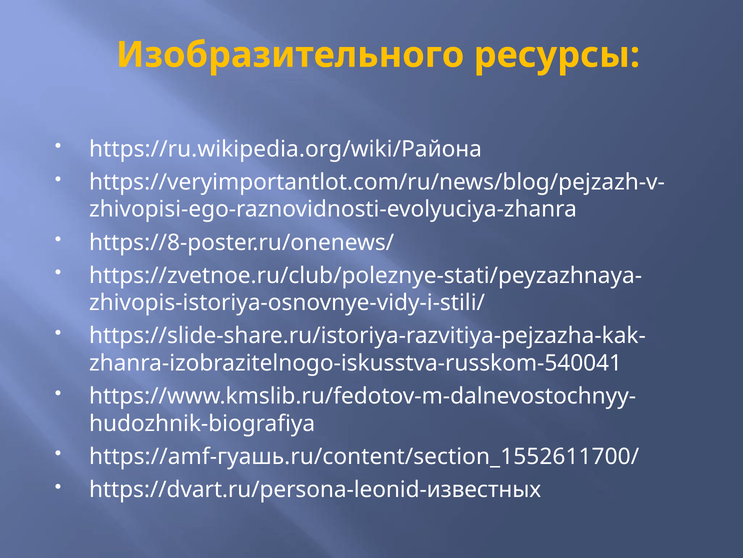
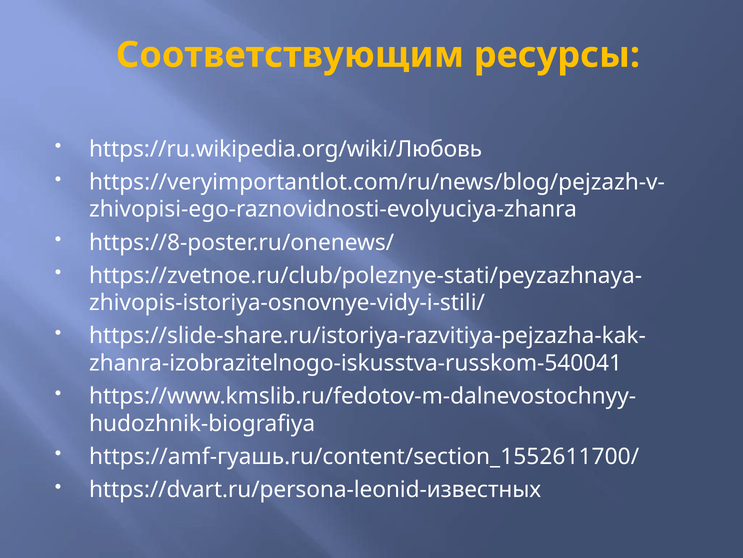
Изобразительного: Изобразительного -> Соответствующим (290, 55)
https://ru.wikipedia.org/wiki/Района: https://ru.wikipedia.org/wiki/Района -> https://ru.wikipedia.org/wiki/Любовь (286, 149)
